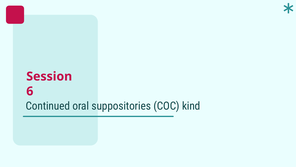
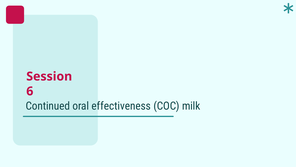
suppositories: suppositories -> effectiveness (121, 106)
kind: kind -> milk (191, 106)
